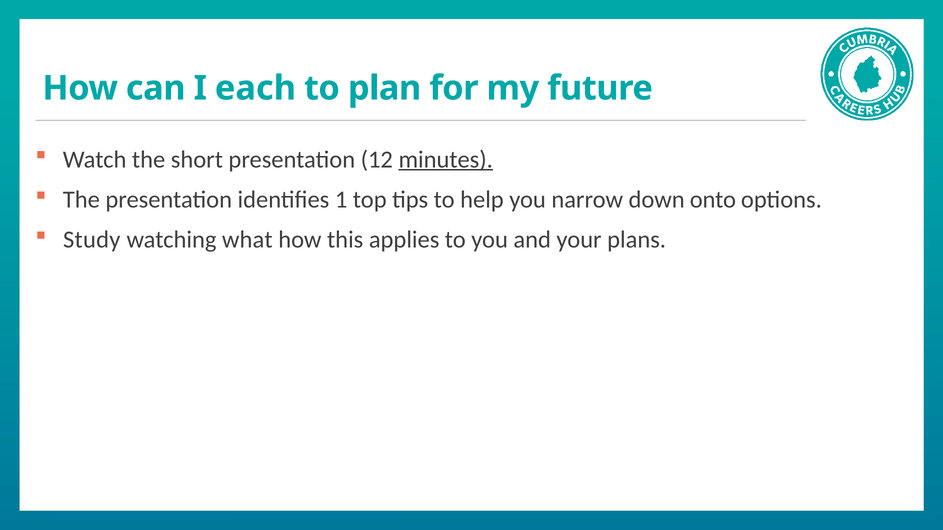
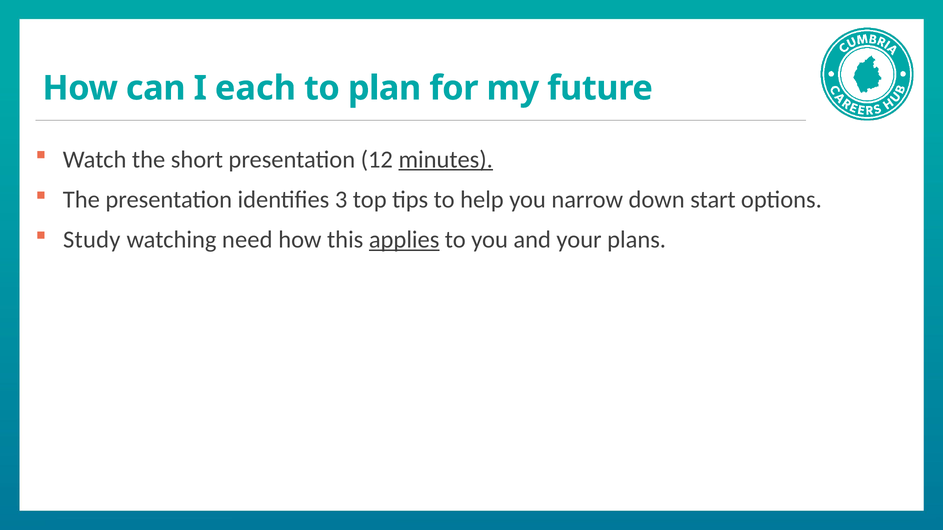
1: 1 -> 3 (341, 200)
onto: onto -> start (713, 200)
what: what -> need (247, 240)
applies underline: none -> present (404, 240)
